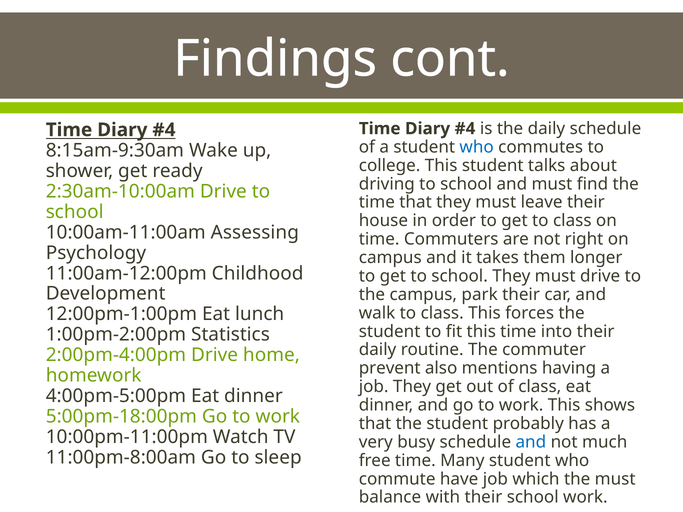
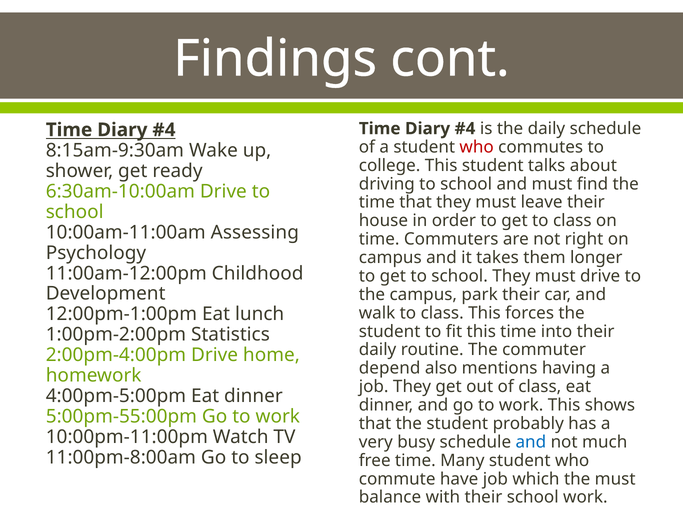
who colour: blue -> red (477, 147)
2:30am-10:00am: 2:30am-10:00am -> 6:30am-10:00am (120, 191)
prevent: prevent -> depend (390, 368)
5:00pm-18:00pm: 5:00pm-18:00pm -> 5:00pm-55:00pm (121, 417)
